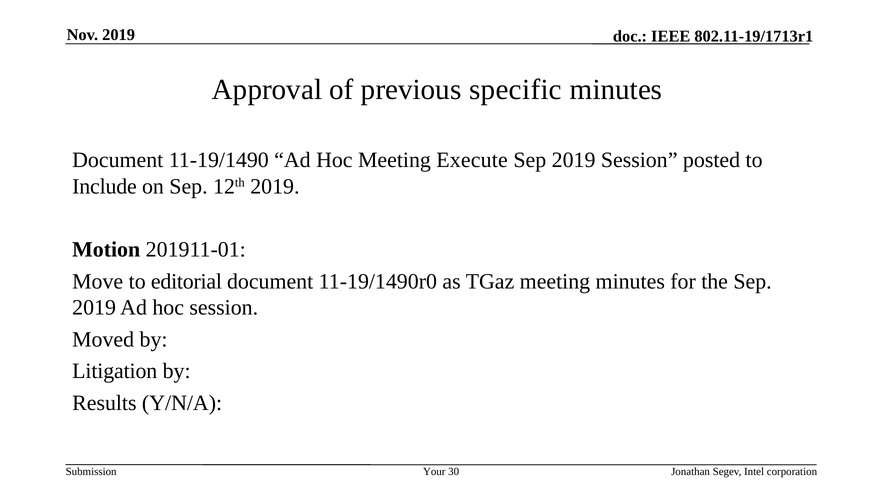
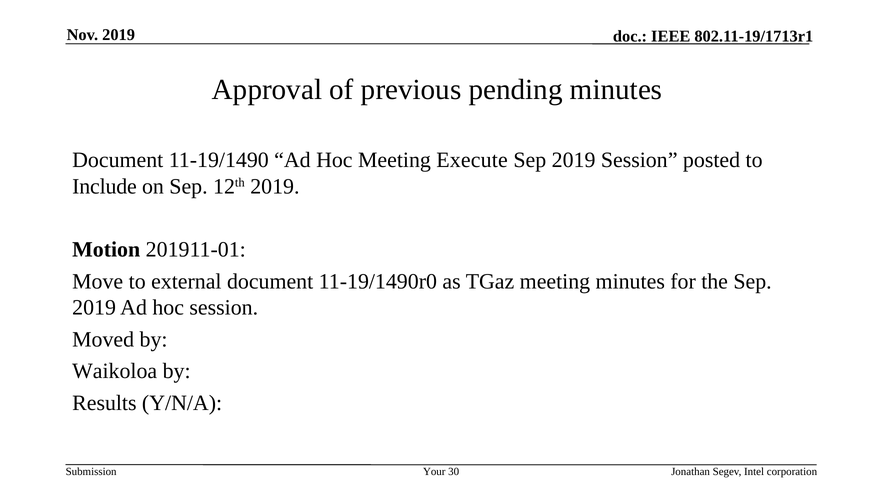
specific: specific -> pending (516, 89)
editorial: editorial -> external (186, 282)
Litigation: Litigation -> Waikoloa (115, 371)
